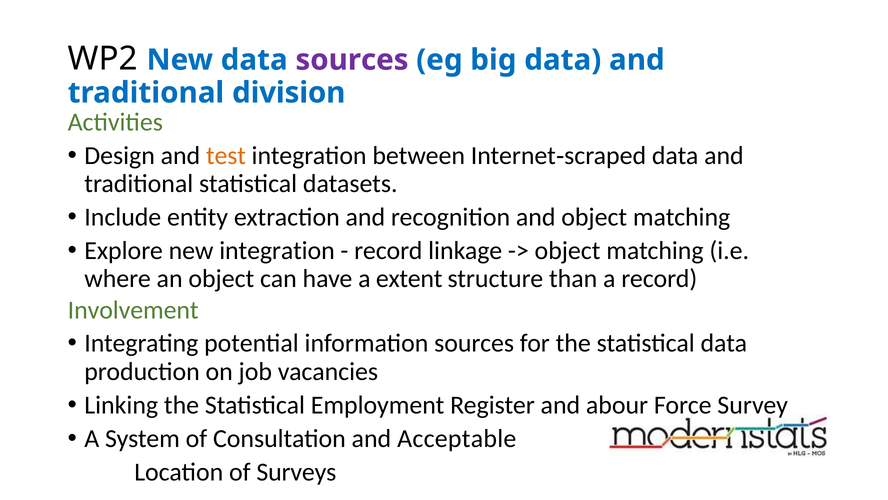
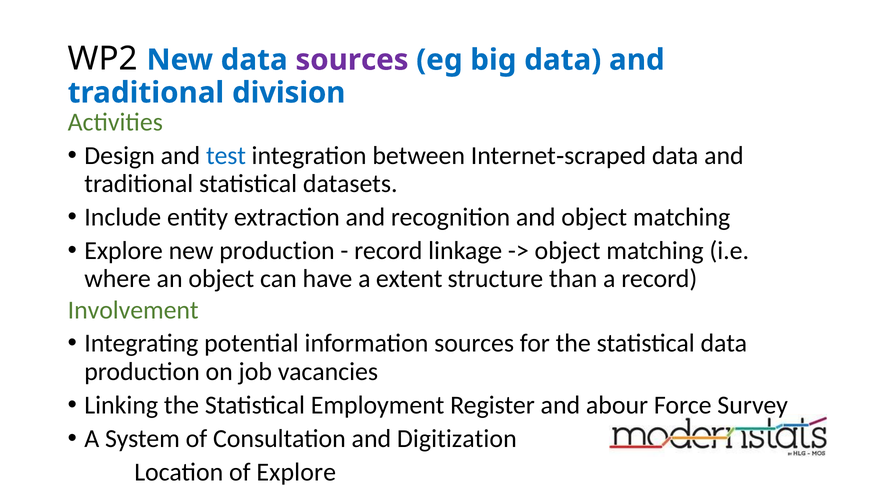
test colour: orange -> blue (226, 155)
new integration: integration -> production (277, 250)
Acceptable: Acceptable -> Digitization (457, 438)
of Surveys: Surveys -> Explore (296, 472)
